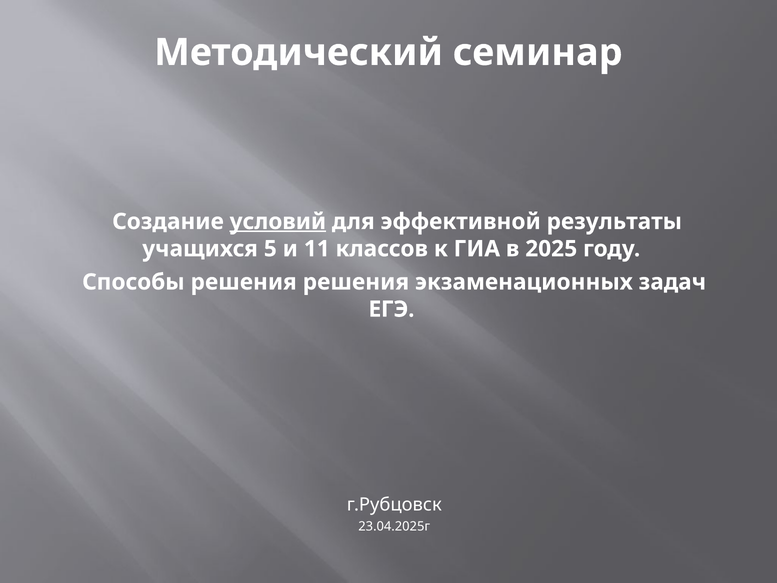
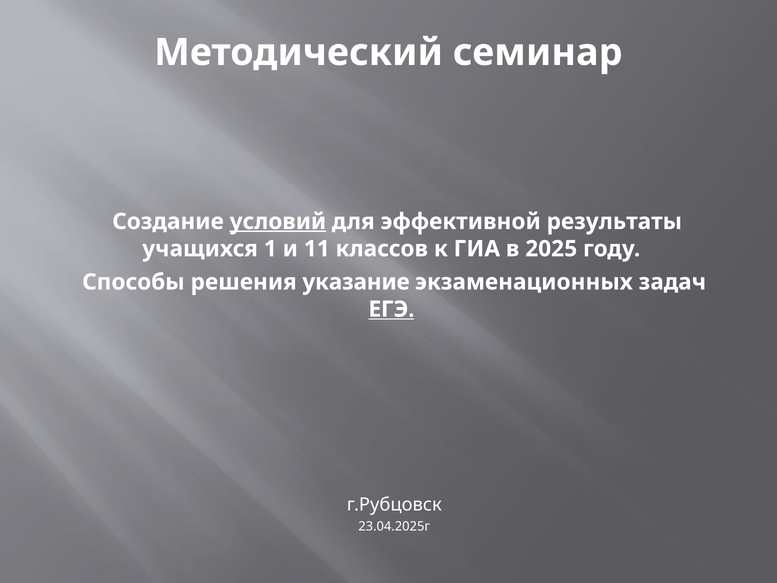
5: 5 -> 1 (270, 249)
решения решения: решения -> указание (356, 282)
ЕГЭ underline: none -> present (391, 309)
